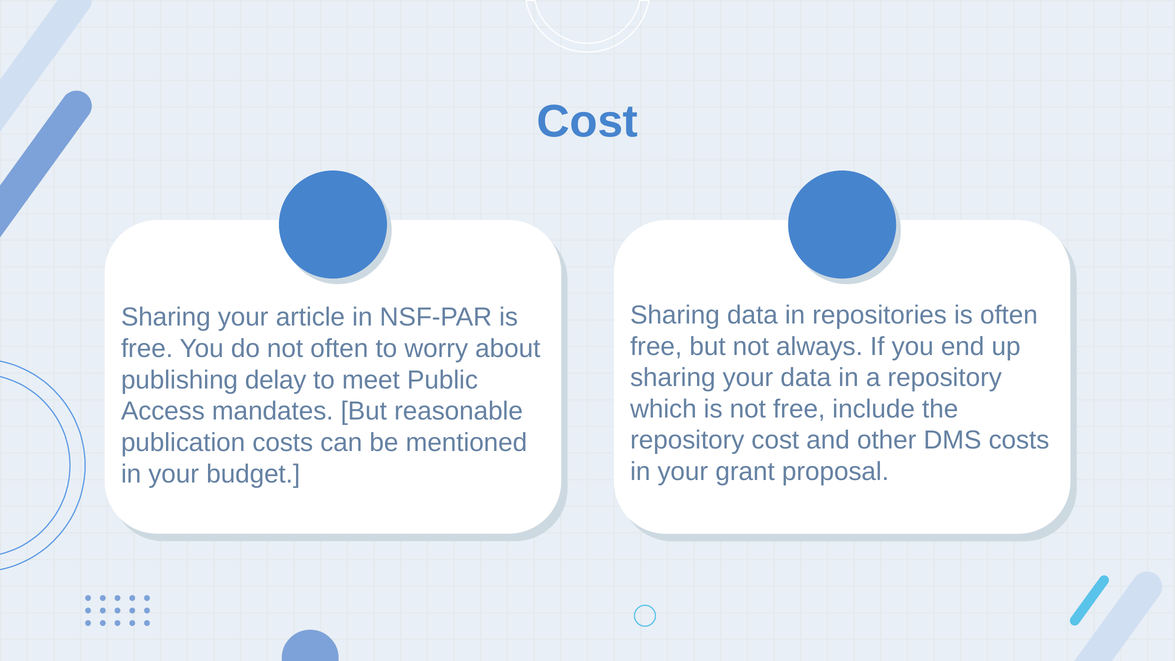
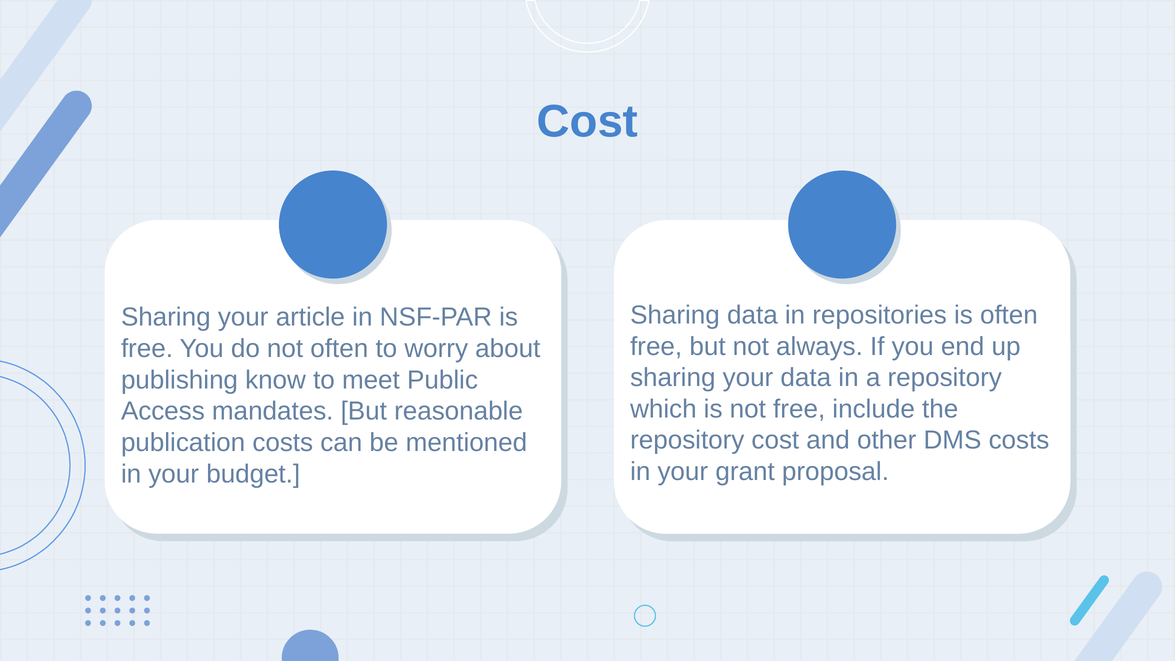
delay: delay -> know (276, 380)
